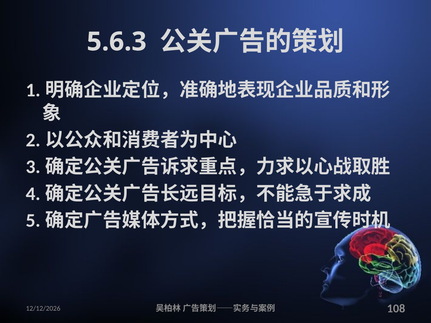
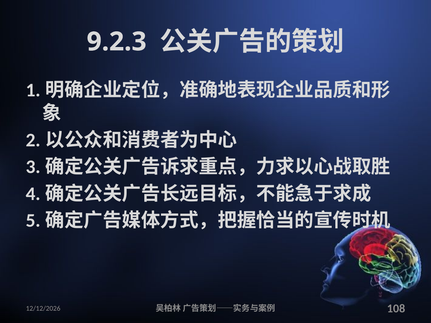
5.6.3: 5.6.3 -> 9.2.3 (117, 42)
